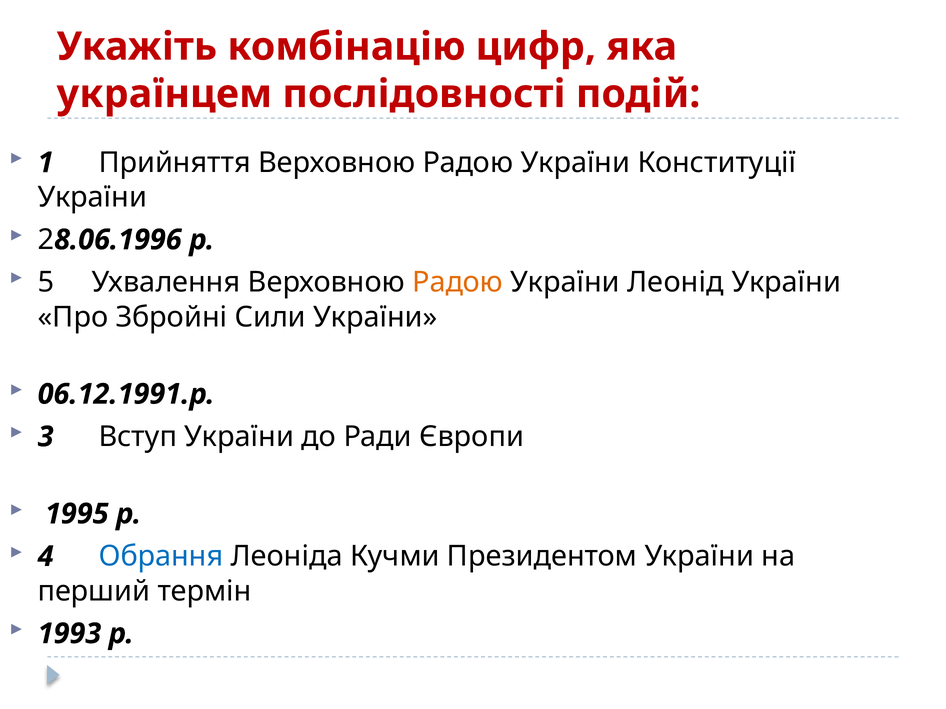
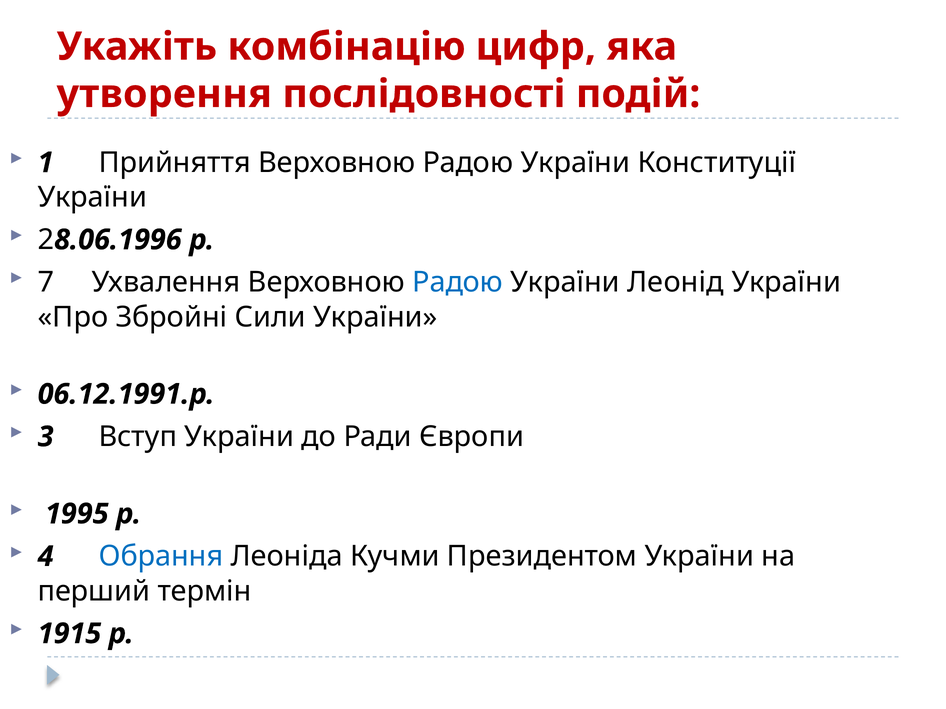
українцем: українцем -> утворення (164, 94)
5: 5 -> 7 (46, 283)
Радою colour: orange -> blue (458, 283)
1993: 1993 -> 1915 (69, 634)
